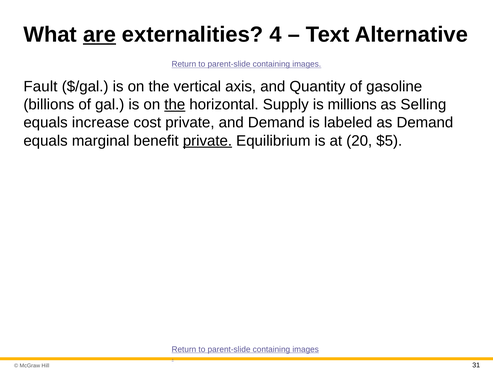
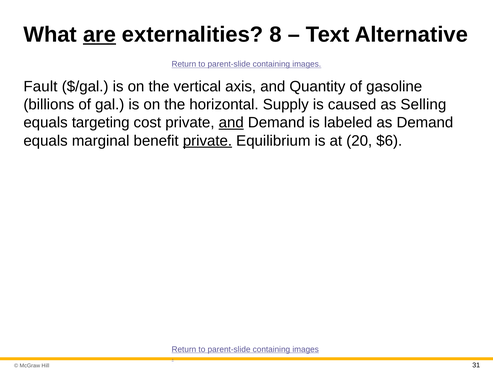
4: 4 -> 8 (275, 35)
the underline: present -> none (175, 105)
millions: millions -> caused (352, 105)
increase: increase -> targeting (101, 123)
and underline: none -> present (231, 123)
$5: $5 -> $6 (389, 141)
